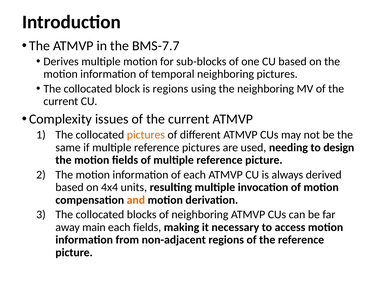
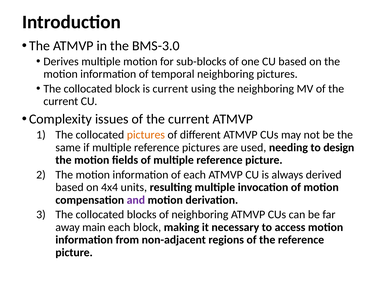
BMS-7.7: BMS-7.7 -> BMS-3.0 (156, 46)
is regions: regions -> current (170, 89)
and colour: orange -> purple (136, 200)
each fields: fields -> block (147, 227)
